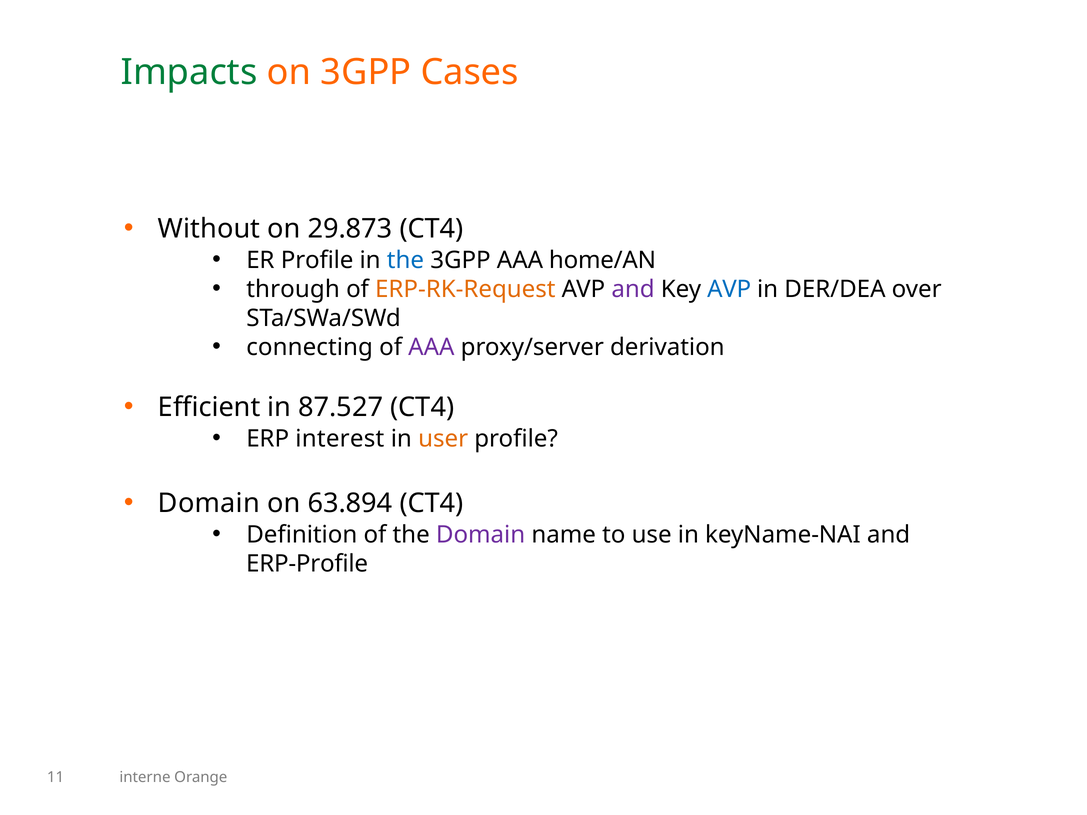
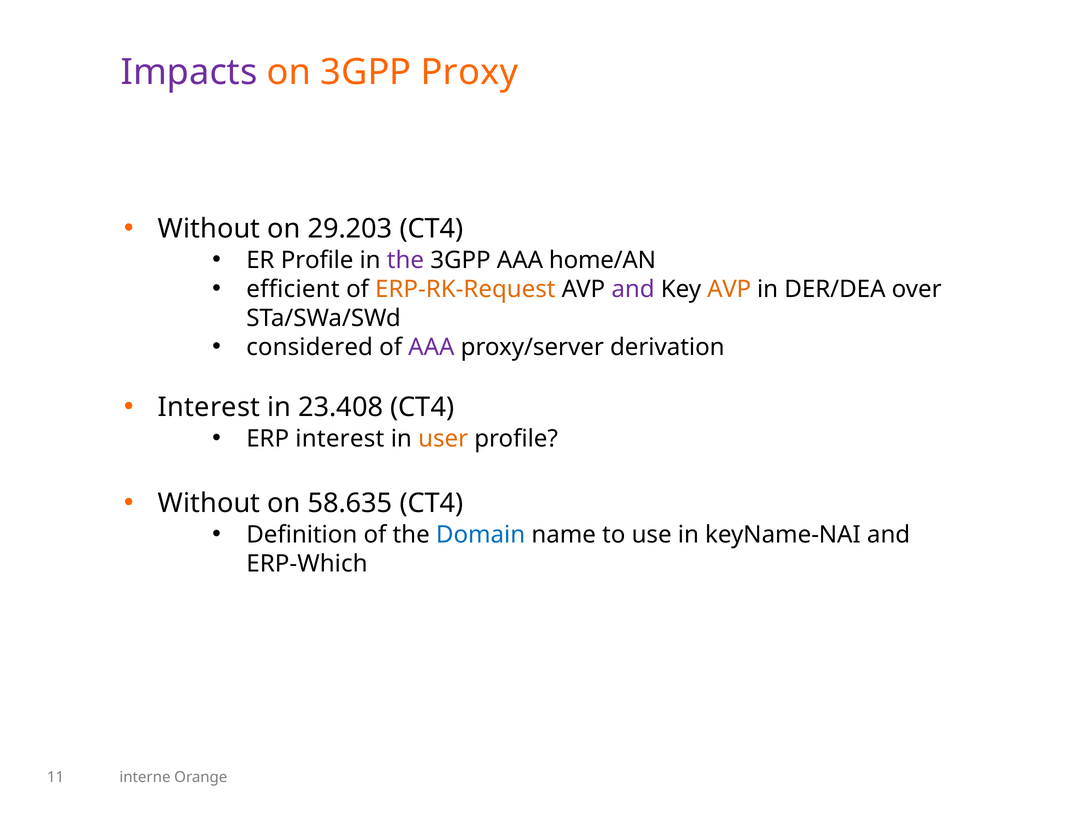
Impacts colour: green -> purple (189, 72)
Cases: Cases -> Proxy (469, 72)
29.873: 29.873 -> 29.203 (350, 229)
the colour: blue -> purple (405, 260)
through: through -> efficient (293, 289)
AVP colour: blue -> orange (729, 289)
connecting: connecting -> considered (310, 347)
Efficient: Efficient -> Interest (209, 407)
87.527: 87.527 -> 23.408 (341, 407)
Domain: Domain -> Without (209, 503)
63.894: 63.894 -> 58.635 (350, 503)
Domain colour: purple -> blue (481, 535)
ERP-Profile: ERP-Profile -> ERP-Which (307, 564)
